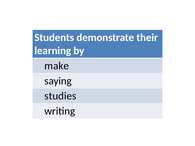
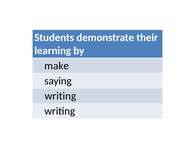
studies: studies -> writing (60, 96)
